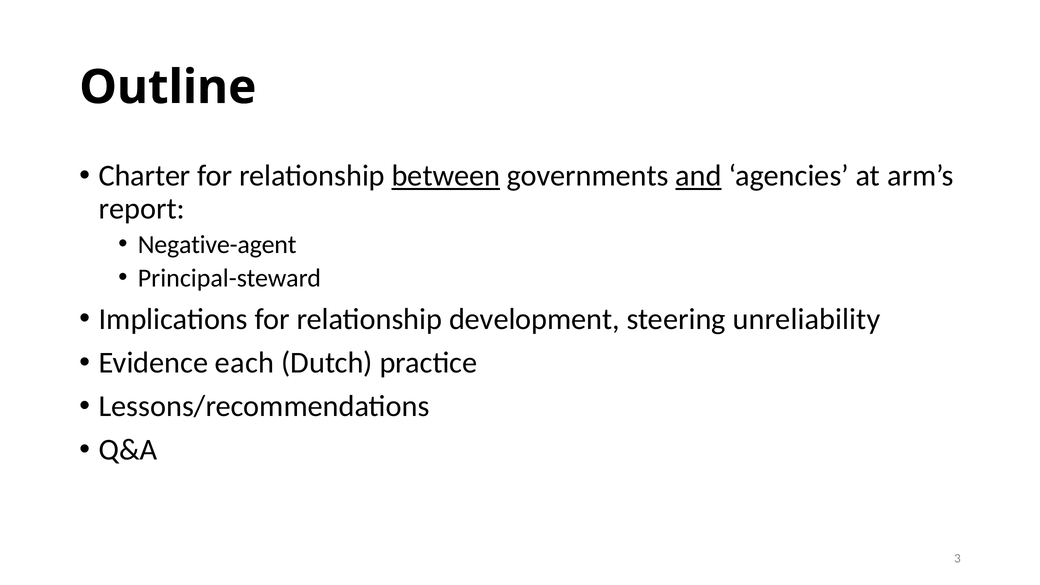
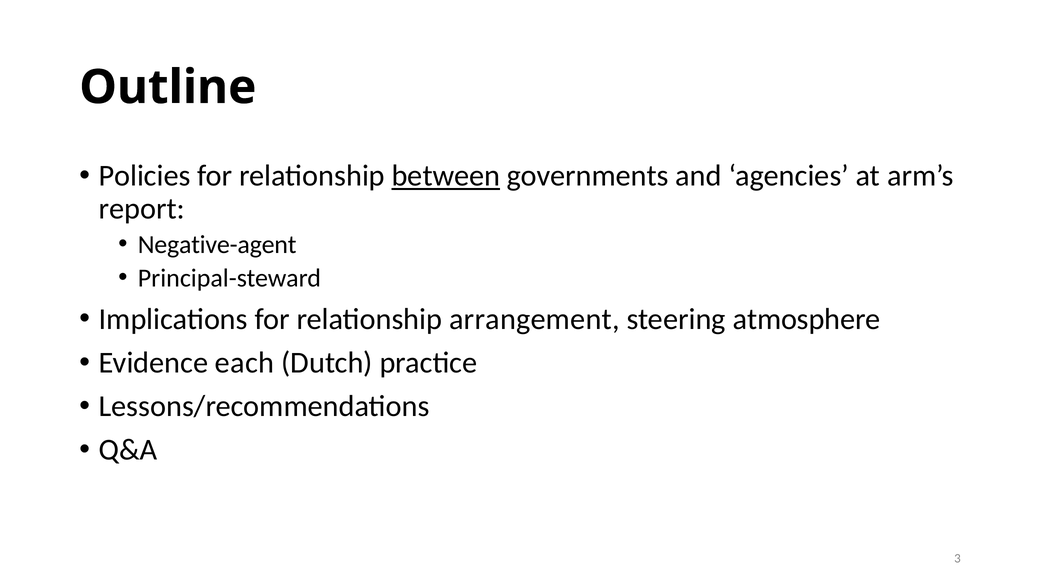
Charter: Charter -> Policies (145, 176)
and underline: present -> none (699, 176)
development: development -> arrangement (534, 319)
unreliability: unreliability -> atmosphere (807, 319)
